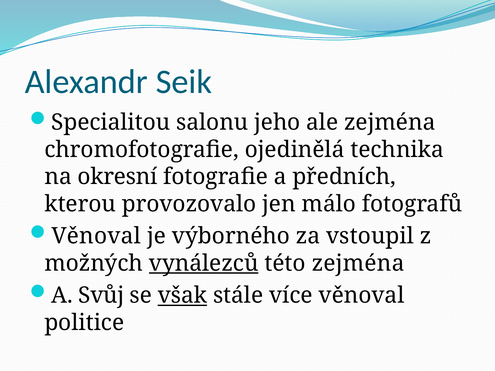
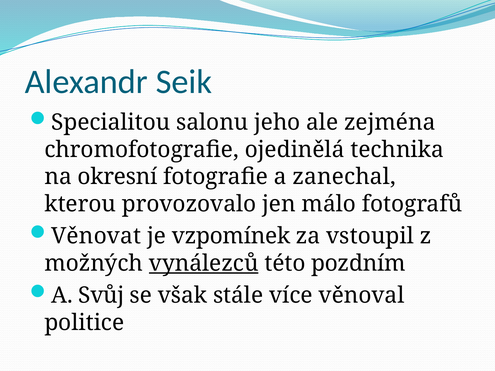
předních: předních -> zanechal (344, 177)
Věnoval: Věnoval -> Věnovat (96, 236)
výborného: výborného -> vzpomínek (231, 236)
této zejména: zejména -> pozdním (358, 263)
však underline: present -> none (182, 296)
